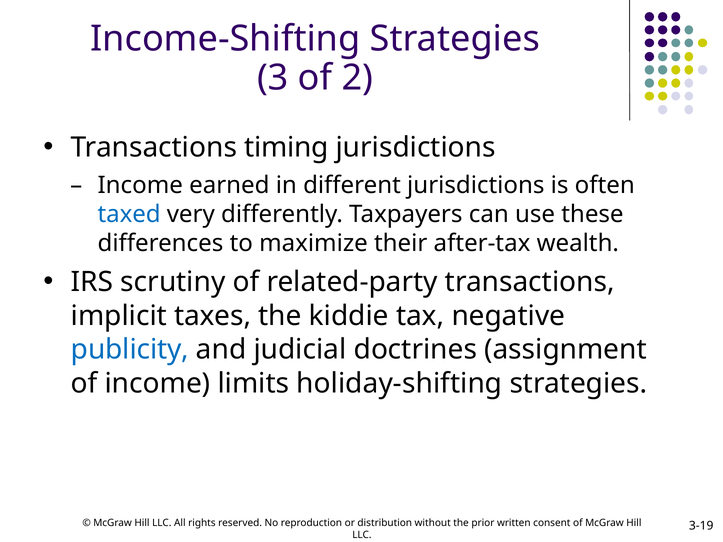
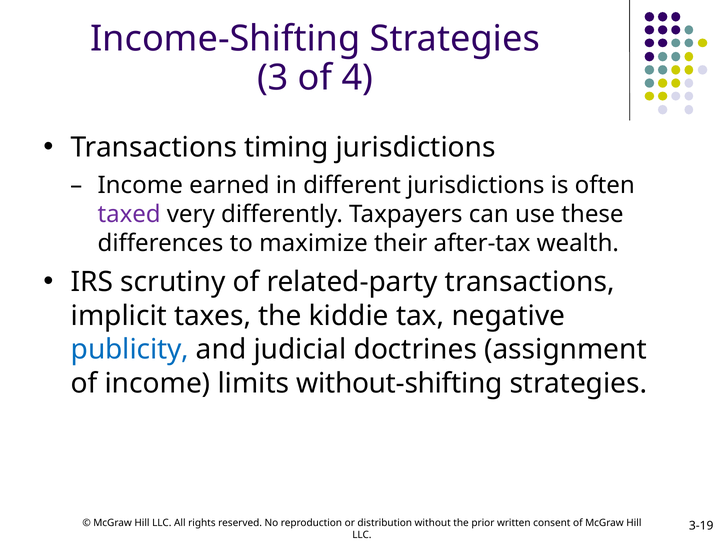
2: 2 -> 4 (357, 78)
taxed colour: blue -> purple (129, 215)
holiday-shifting: holiday-shifting -> without-shifting (399, 384)
